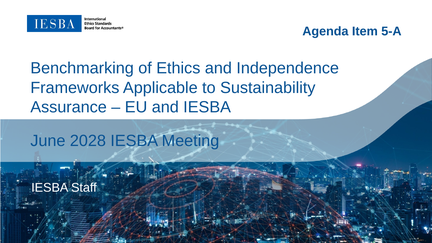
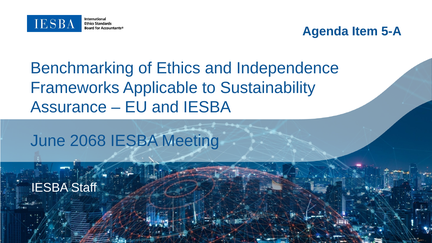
2028: 2028 -> 2068 (88, 141)
